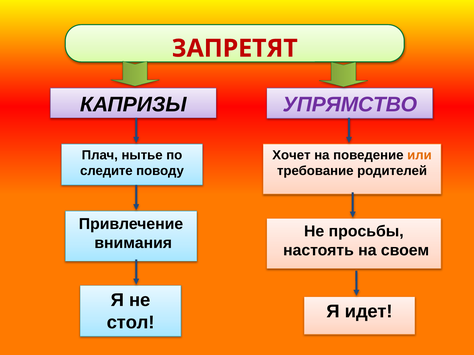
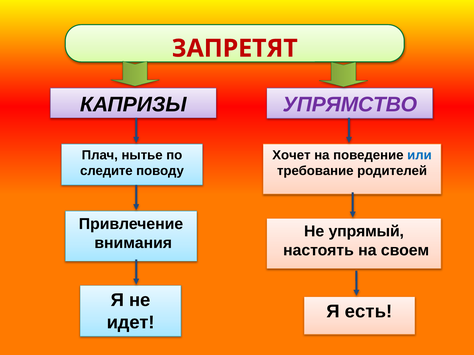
или colour: orange -> blue (419, 155)
просьбы: просьбы -> упрямый (366, 232)
идет: идет -> есть (369, 312)
стол: стол -> идет (131, 323)
